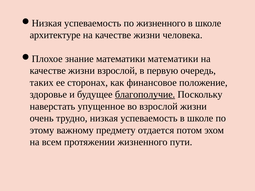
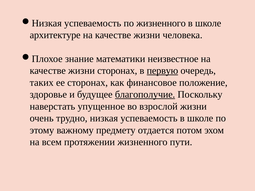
математики математики: математики -> неизвестное (173, 59)
жизни взрослой: взрослой -> сторонах (117, 71)
первую underline: none -> present (162, 71)
